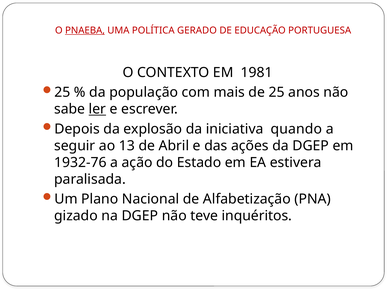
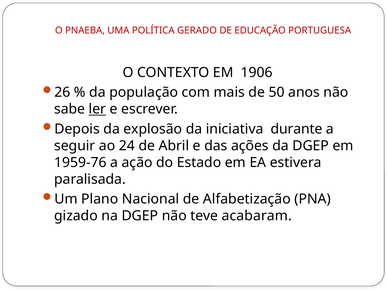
PNAEBA underline: present -> none (85, 30)
1981: 1981 -> 1906 (257, 73)
25: 25 -> 26 (62, 92)
de 25: 25 -> 50 (277, 92)
quando: quando -> durante (297, 129)
13: 13 -> 24 (127, 146)
1932-76: 1932-76 -> 1959-76 (80, 163)
inquéritos: inquéritos -> acabaram (257, 216)
